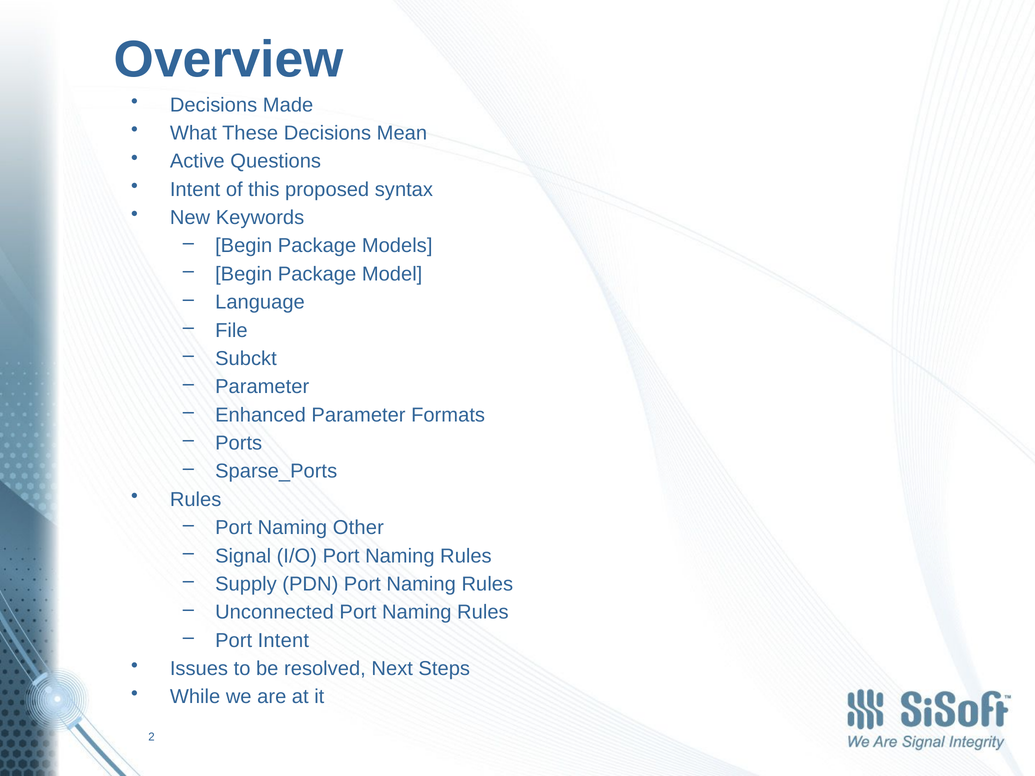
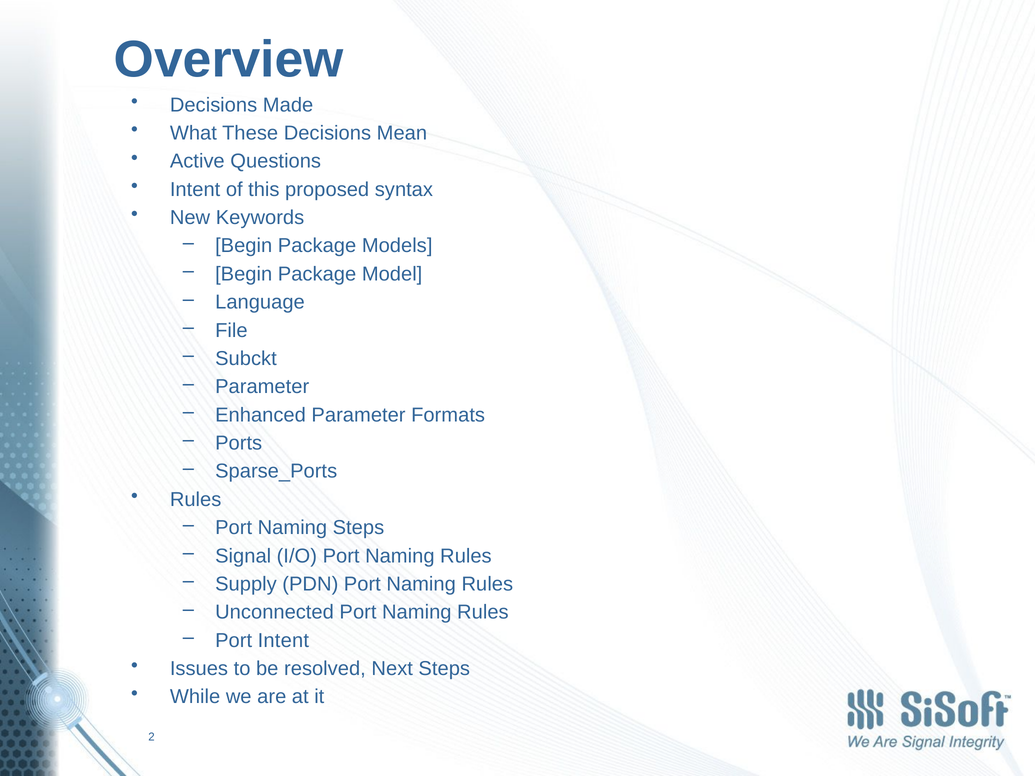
Naming Other: Other -> Steps (358, 528)
